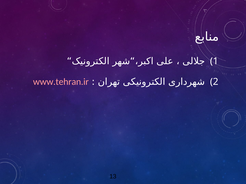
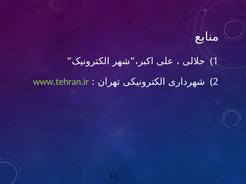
www.tehran.ir colour: pink -> light green (61, 82)
